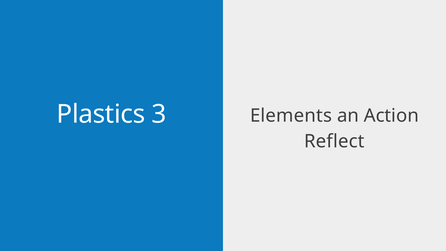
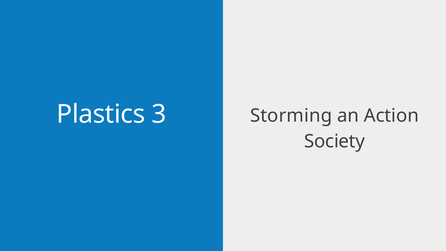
Elements: Elements -> Storming (291, 116)
Reflect: Reflect -> Society (335, 141)
